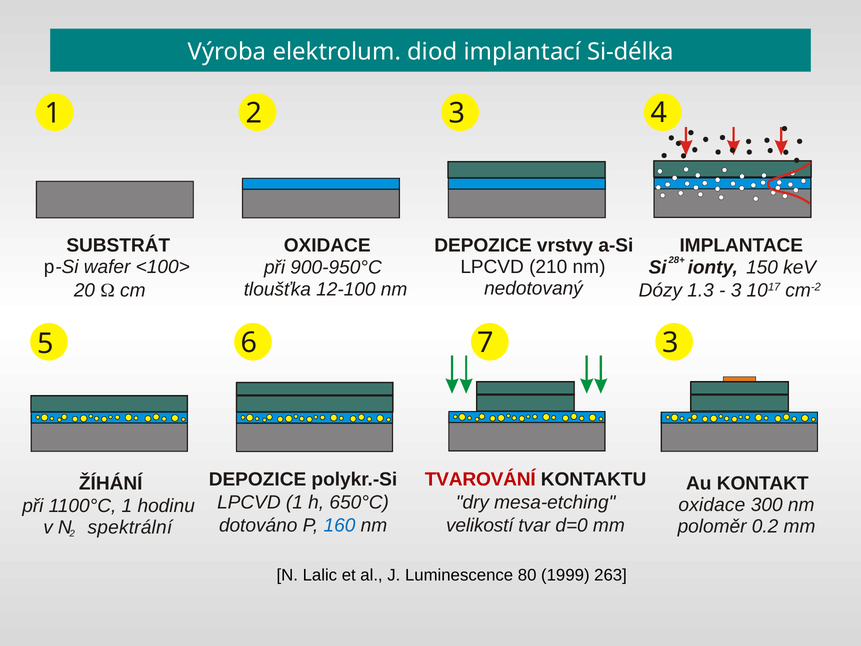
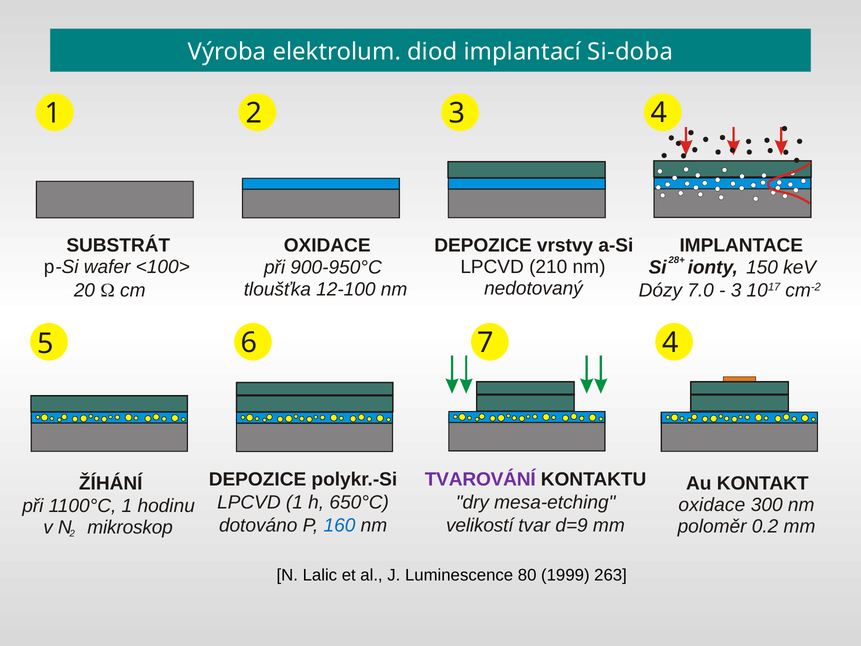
Si-délka: Si-délka -> Si-doba (630, 52)
1.3: 1.3 -> 7.0 (701, 290)
5 3: 3 -> 4 (670, 343)
TVAROVÁNÍ colour: red -> purple (480, 479)
d=0: d=0 -> d=9 (572, 525)
spektrální: spektrální -> mikroskop (130, 527)
